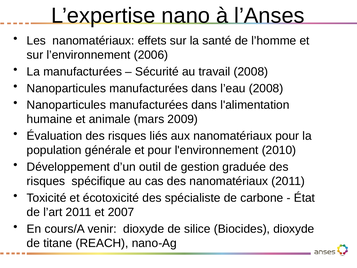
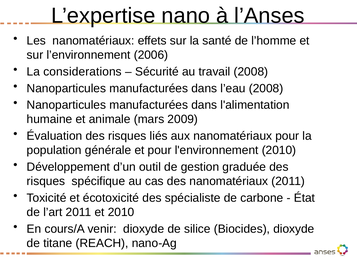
La manufacturées: manufacturées -> considerations (83, 72)
et 2007: 2007 -> 2010 (121, 212)
